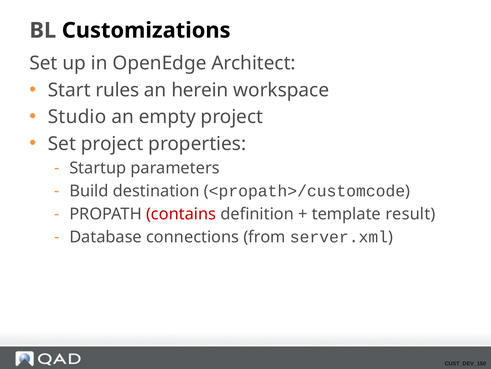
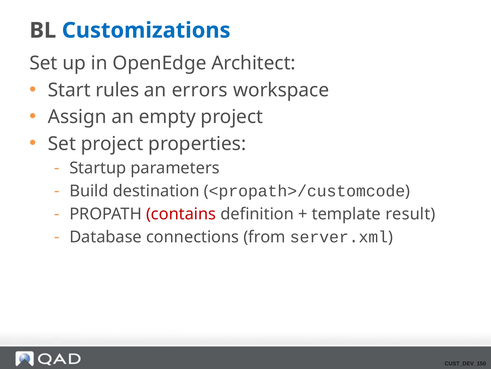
Customizations colour: black -> blue (146, 30)
herein: herein -> errors (200, 90)
Studio: Studio -> Assign (77, 117)
